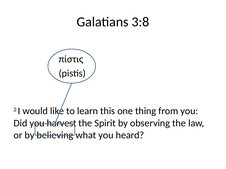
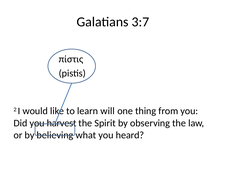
3:8: 3:8 -> 3:7 (140, 22)
this: this -> will (108, 111)
